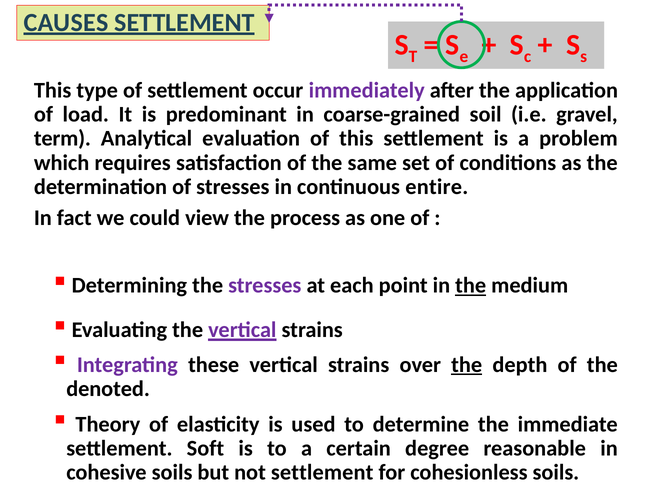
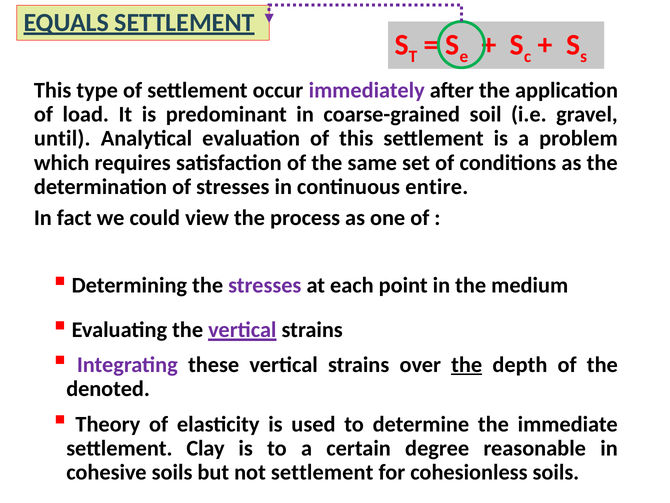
CAUSES: CAUSES -> EQUALS (66, 23)
term: term -> until (62, 138)
the underline: present -> none (471, 285)
Soft: Soft -> Clay (206, 448)
